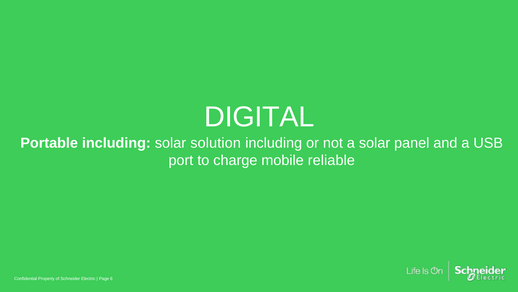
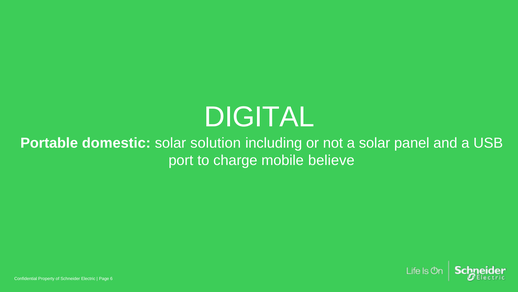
Portable including: including -> domestic (116, 143)
reliable: reliable -> believe (331, 160)
